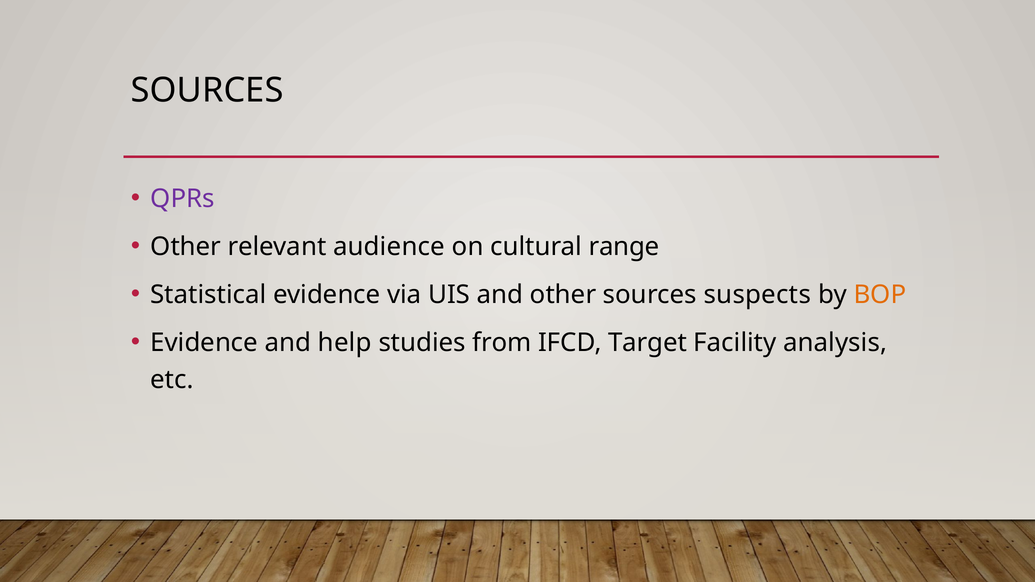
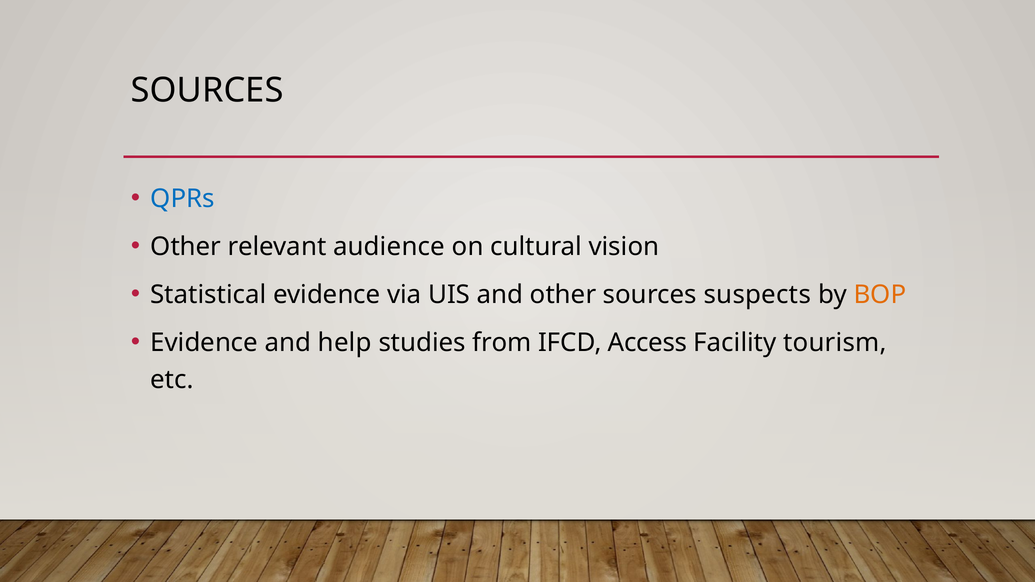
QPRs colour: purple -> blue (183, 199)
range: range -> vision (624, 247)
Target: Target -> Access (648, 343)
analysis: analysis -> tourism (835, 343)
